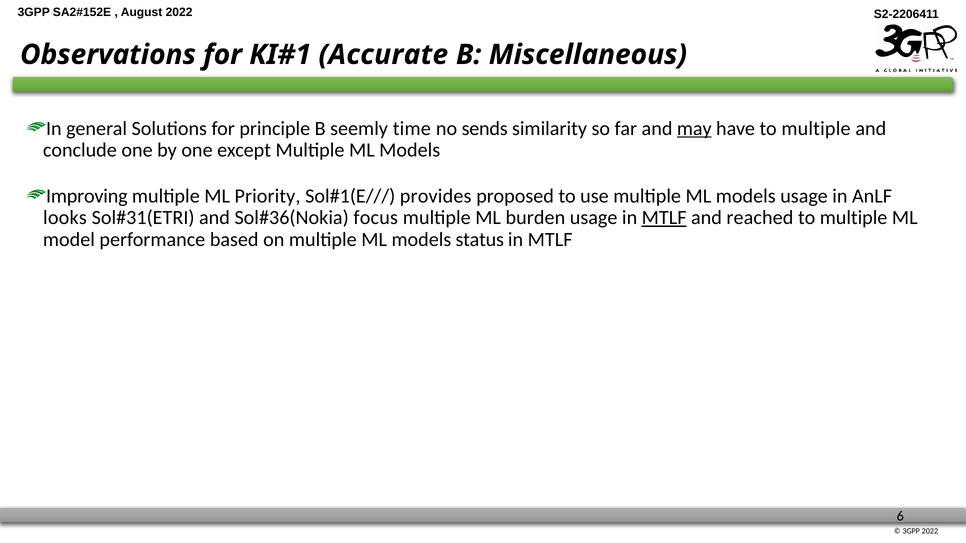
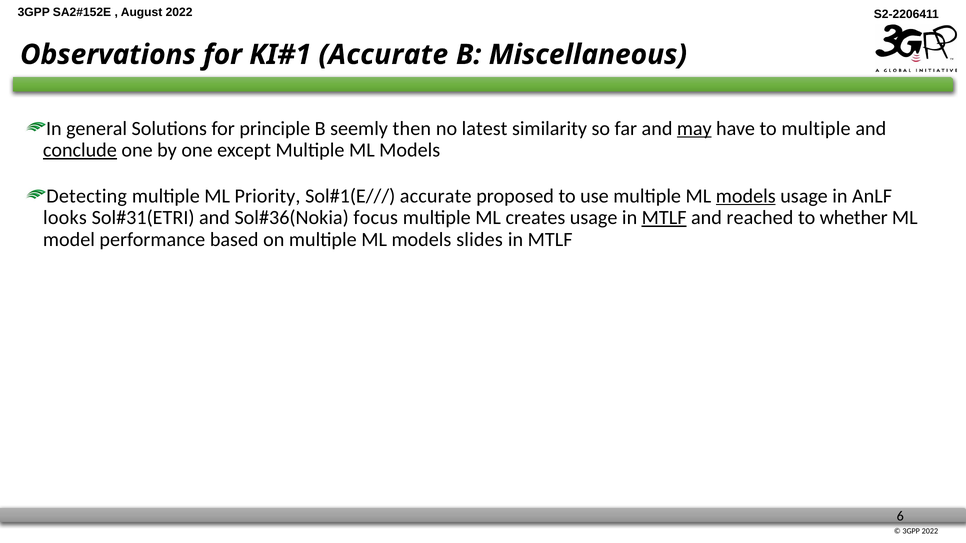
time: time -> then (412, 128)
sends: sends -> latest (485, 128)
conclude underline: none -> present (80, 150)
Improving: Improving -> Detecting (87, 196)
provides: provides -> accurate (436, 196)
models underline: none -> present (746, 196)
burden: burden -> creates (535, 218)
multiple: multiple -> whether (854, 218)
status: status -> slides (480, 240)
